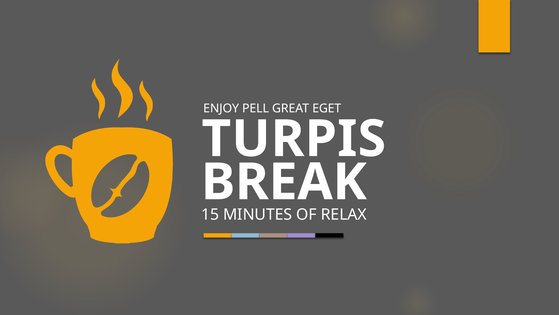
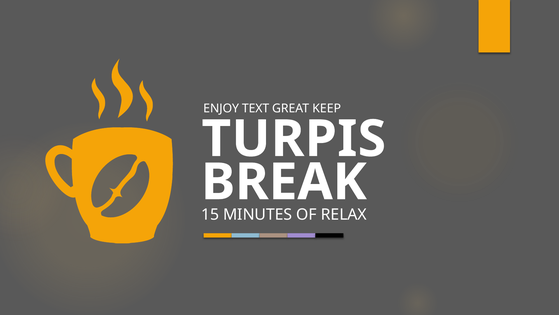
PELL: PELL -> TEXT (256, 108)
EGET: EGET -> KEEP (327, 108)
